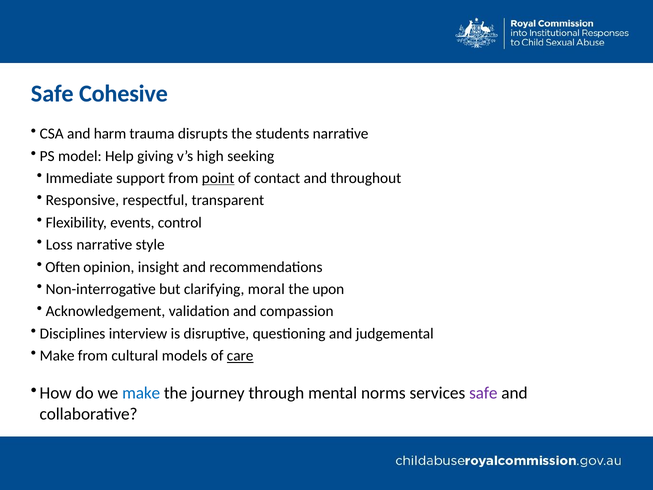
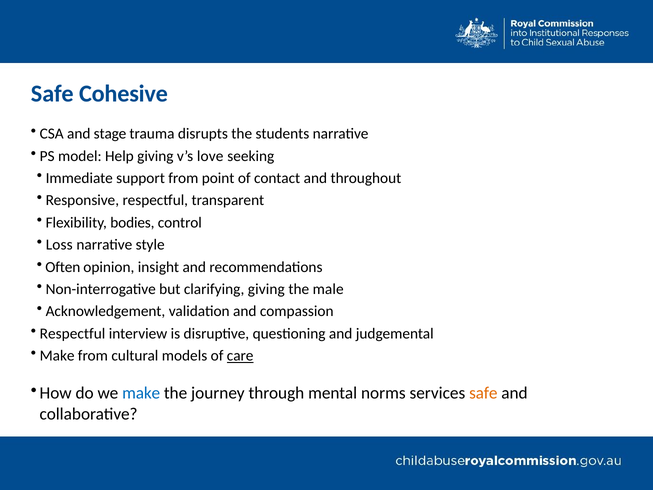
harm: harm -> stage (110, 134)
high: high -> love (210, 156)
point underline: present -> none (218, 178)
events: events -> bodies (132, 222)
clarifying moral: moral -> giving (266, 289)
upon: upon -> male (328, 289)
Disciplines: Disciplines -> Respectful (73, 333)
safe colour: purple -> orange (483, 393)
